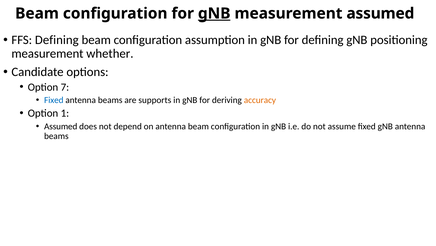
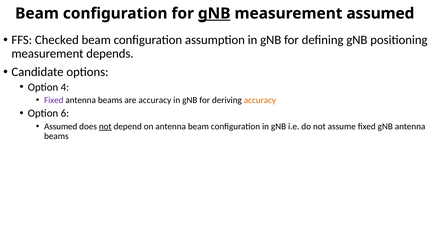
FFS Defining: Defining -> Checked (57, 40)
whether: whether -> depends (110, 54)
7: 7 -> 4 (65, 87)
Fixed colour: blue -> purple (54, 100)
are supports: supports -> accuracy (155, 100)
1: 1 -> 6 (65, 113)
not underline: none -> present (105, 126)
